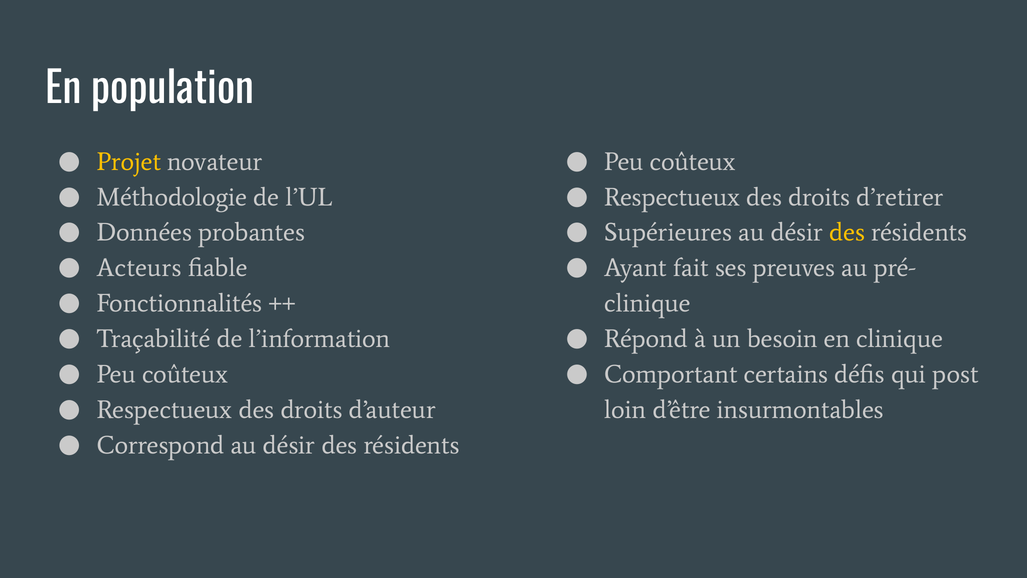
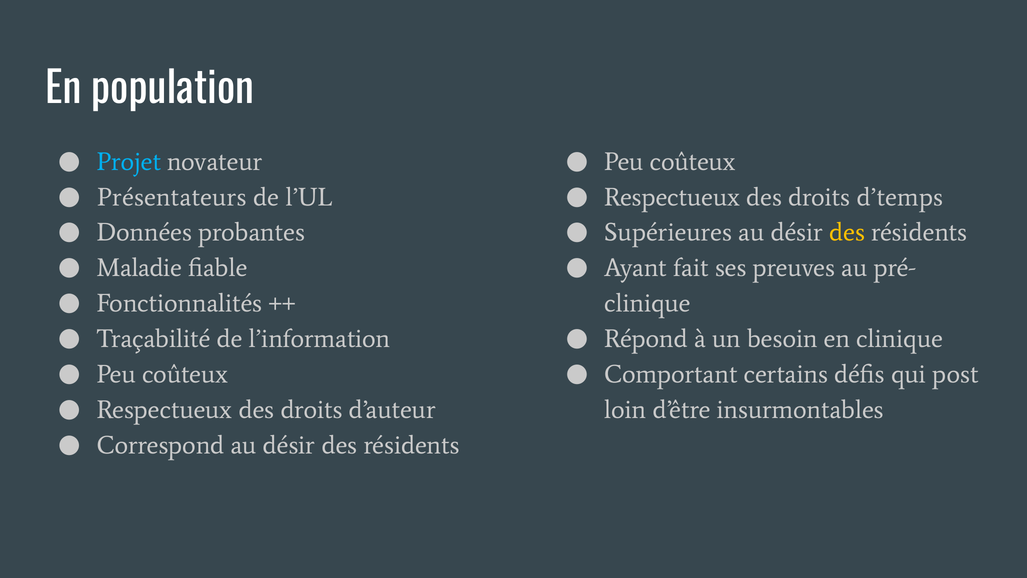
Projet colour: yellow -> light blue (129, 162)
Méthodologie: Méthodologie -> Présentateurs (172, 197)
d’retirer: d’retirer -> d’temps (900, 197)
Acteurs: Acteurs -> Maladie (139, 268)
